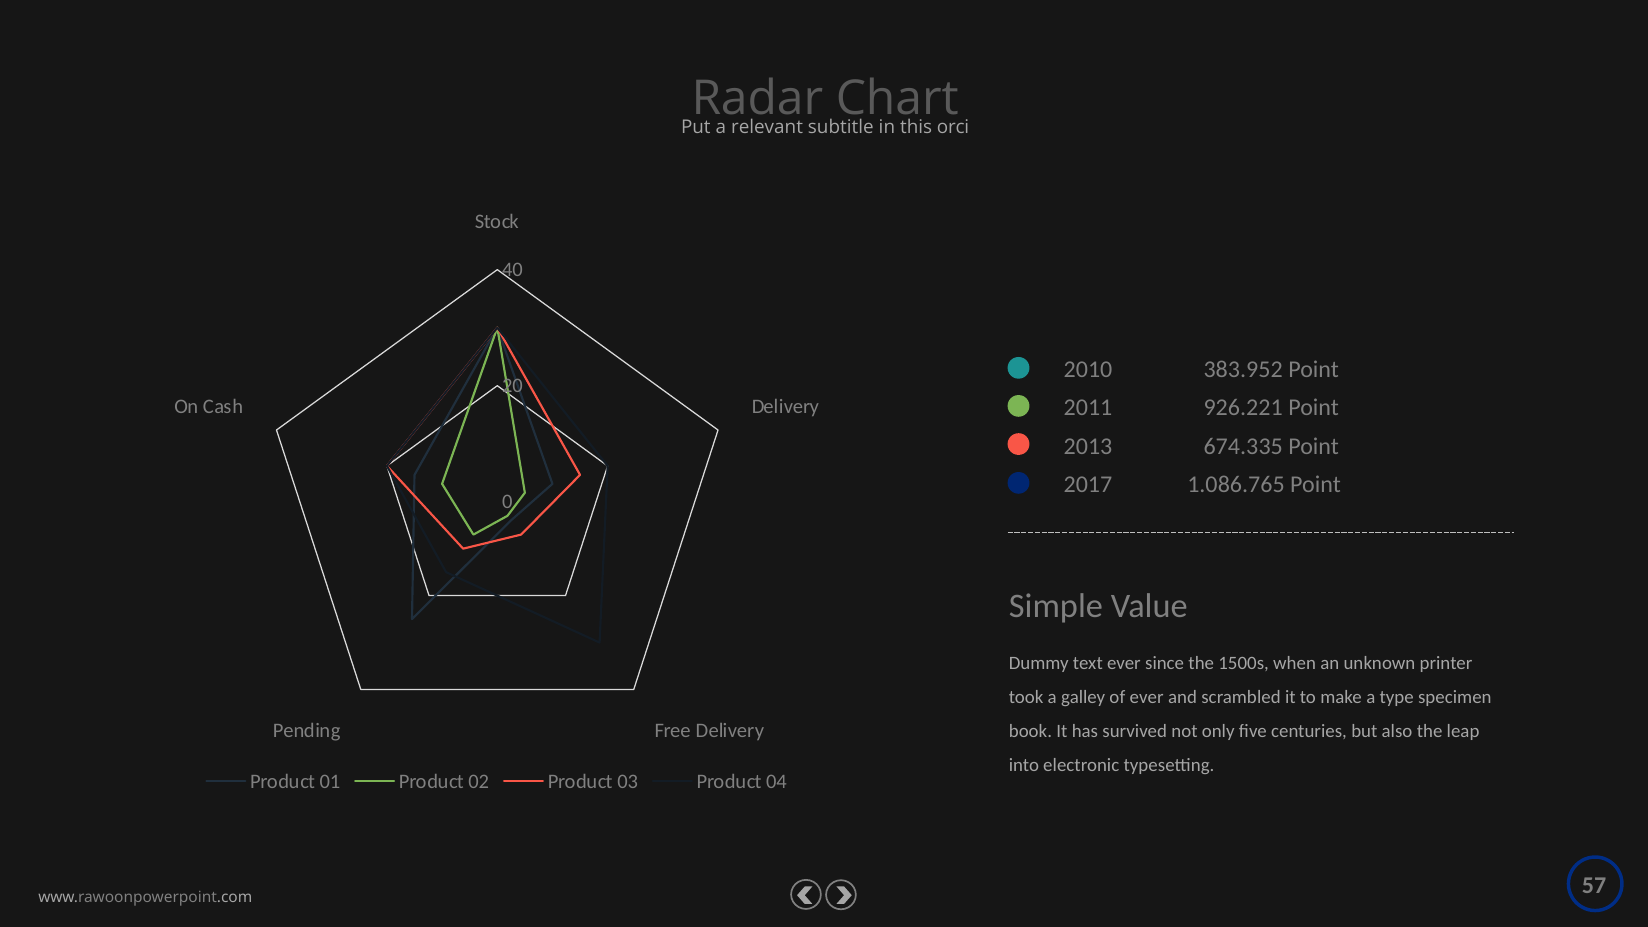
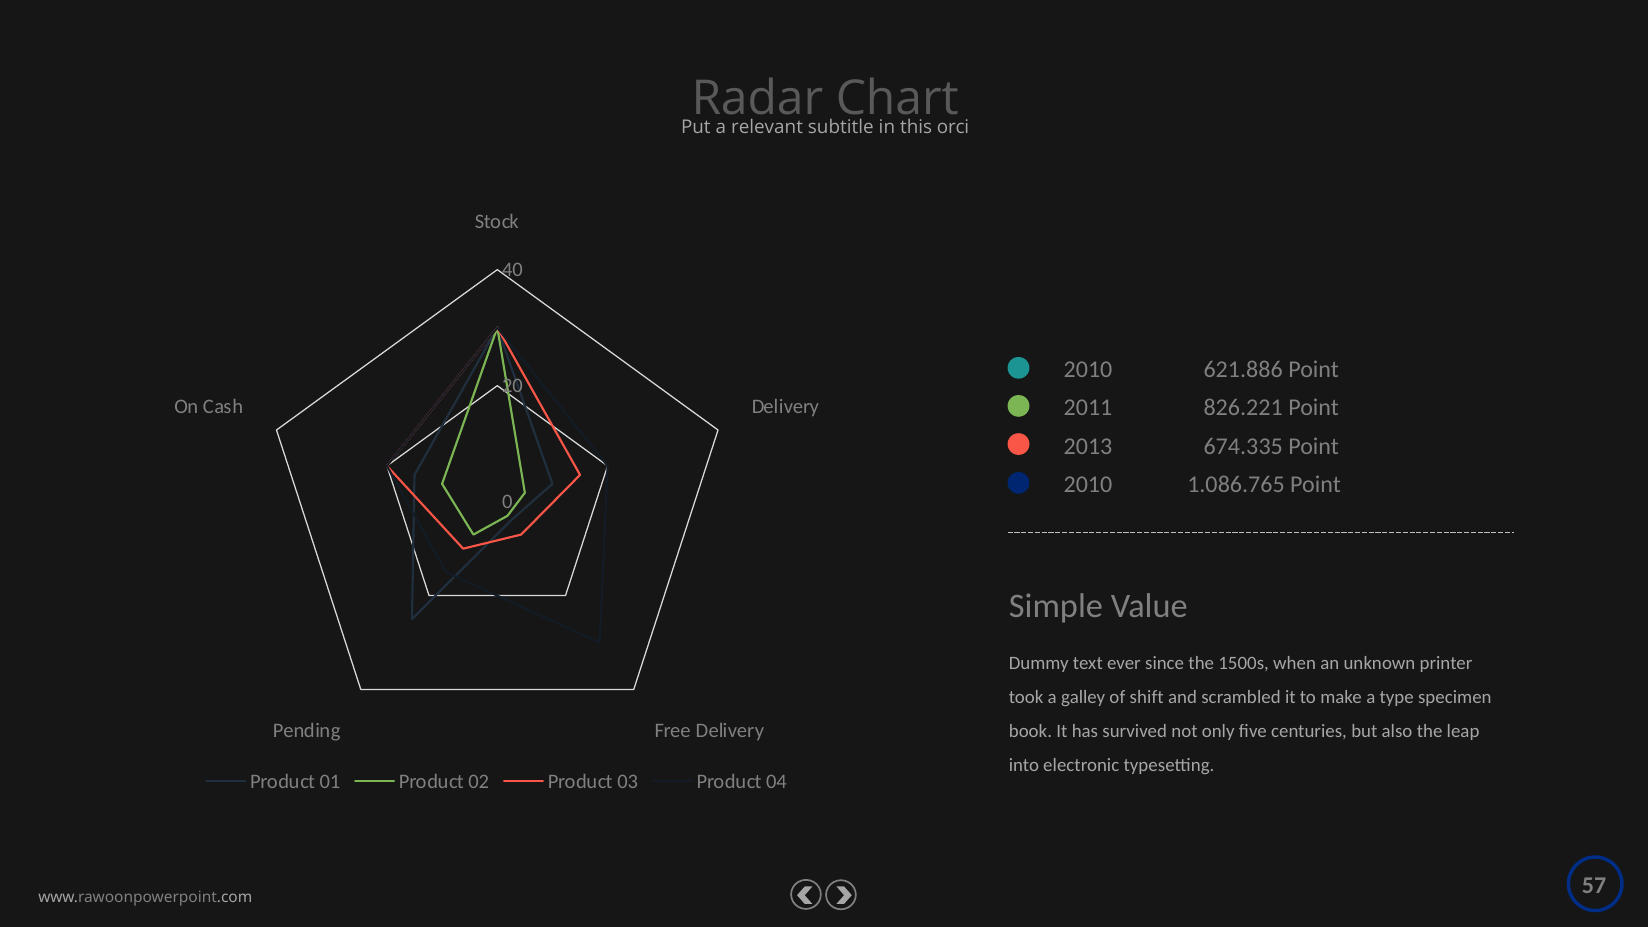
383.952: 383.952 -> 621.886 (1243, 369)
926.221: 926.221 -> 826.221 (1243, 407)
2017: 2017 -> 2010 (1088, 484)
of ever: ever -> shift (1147, 697)
